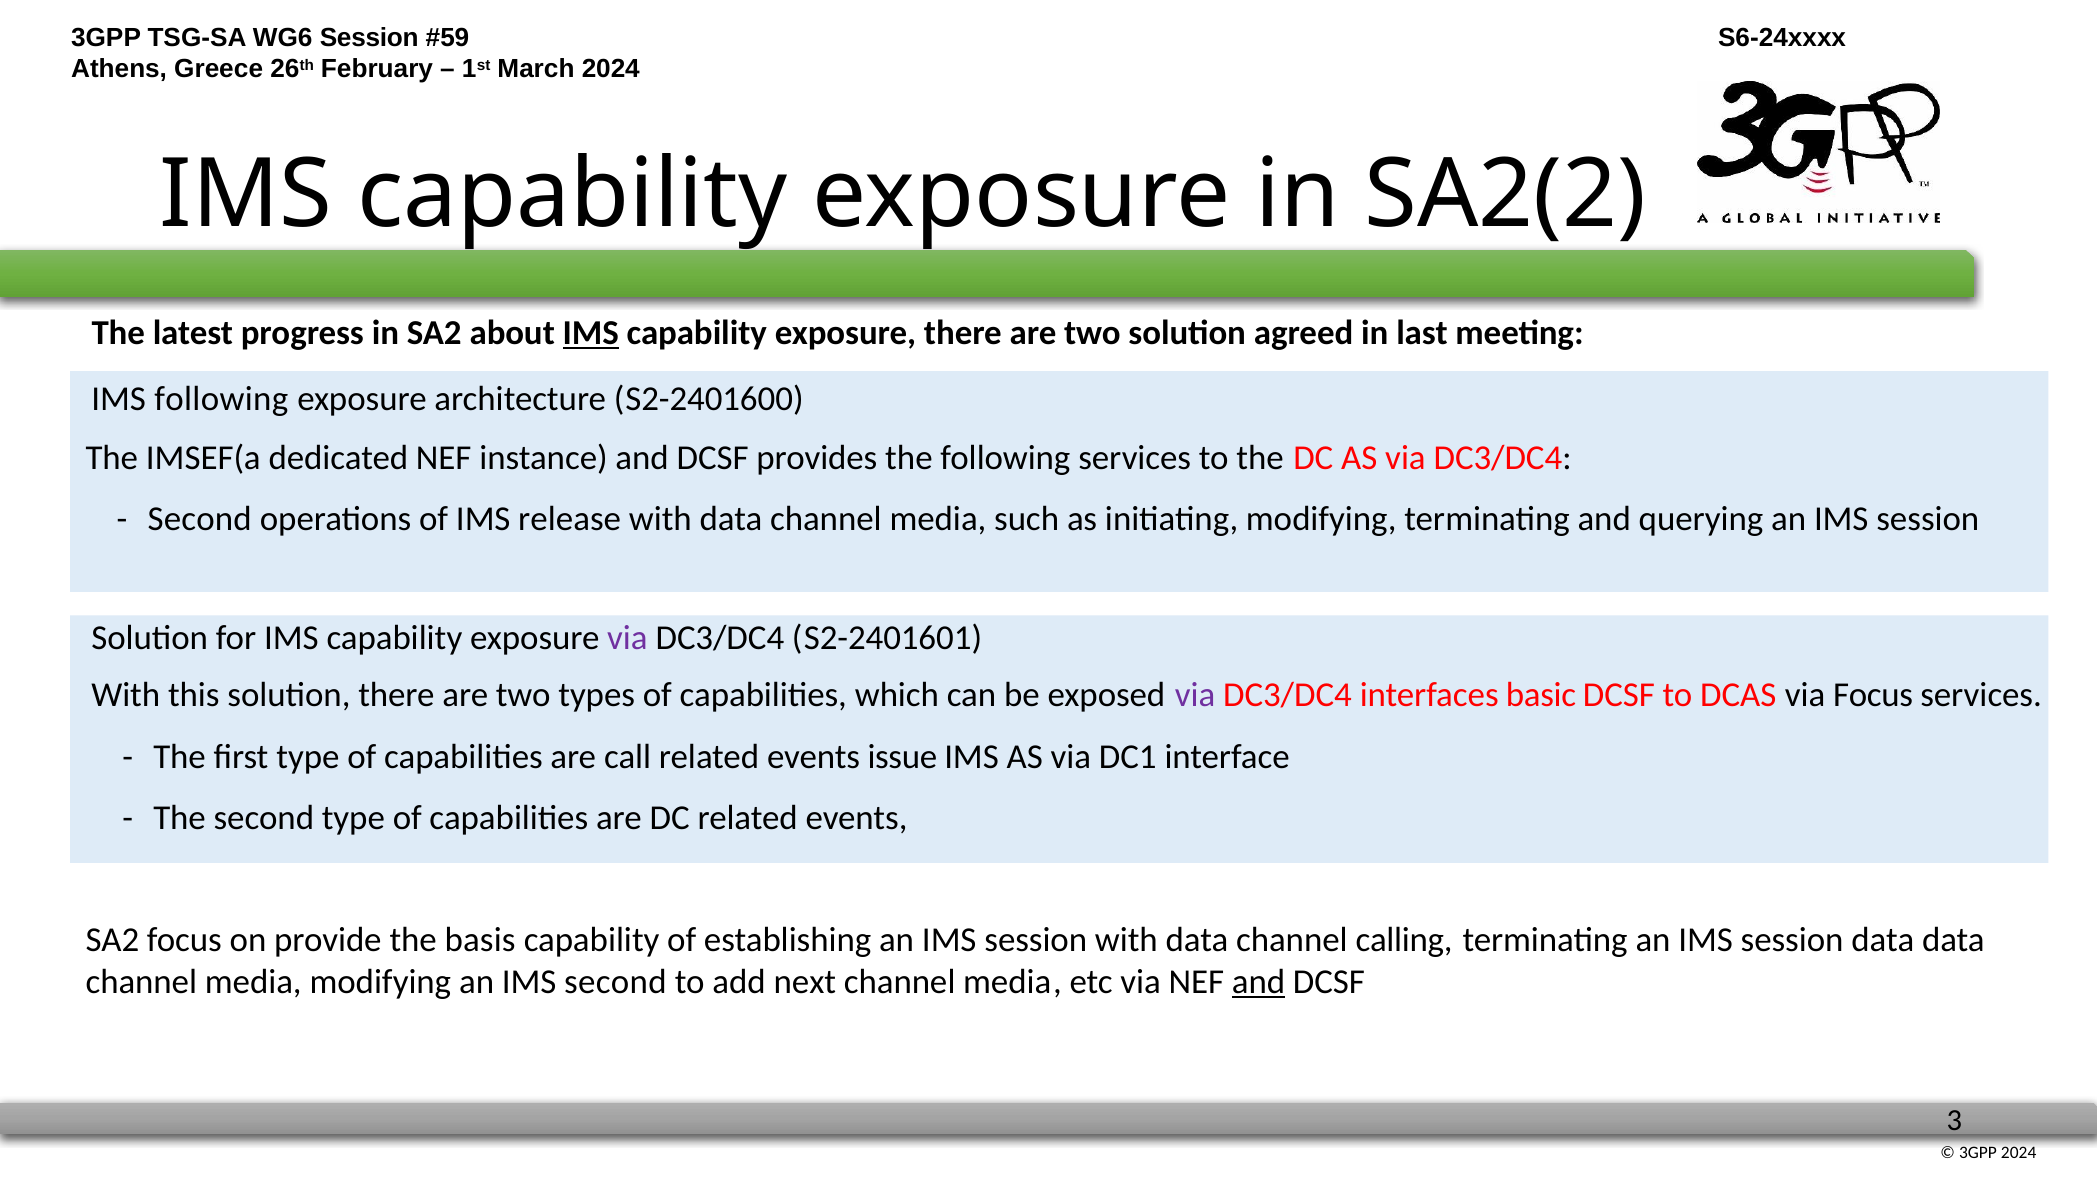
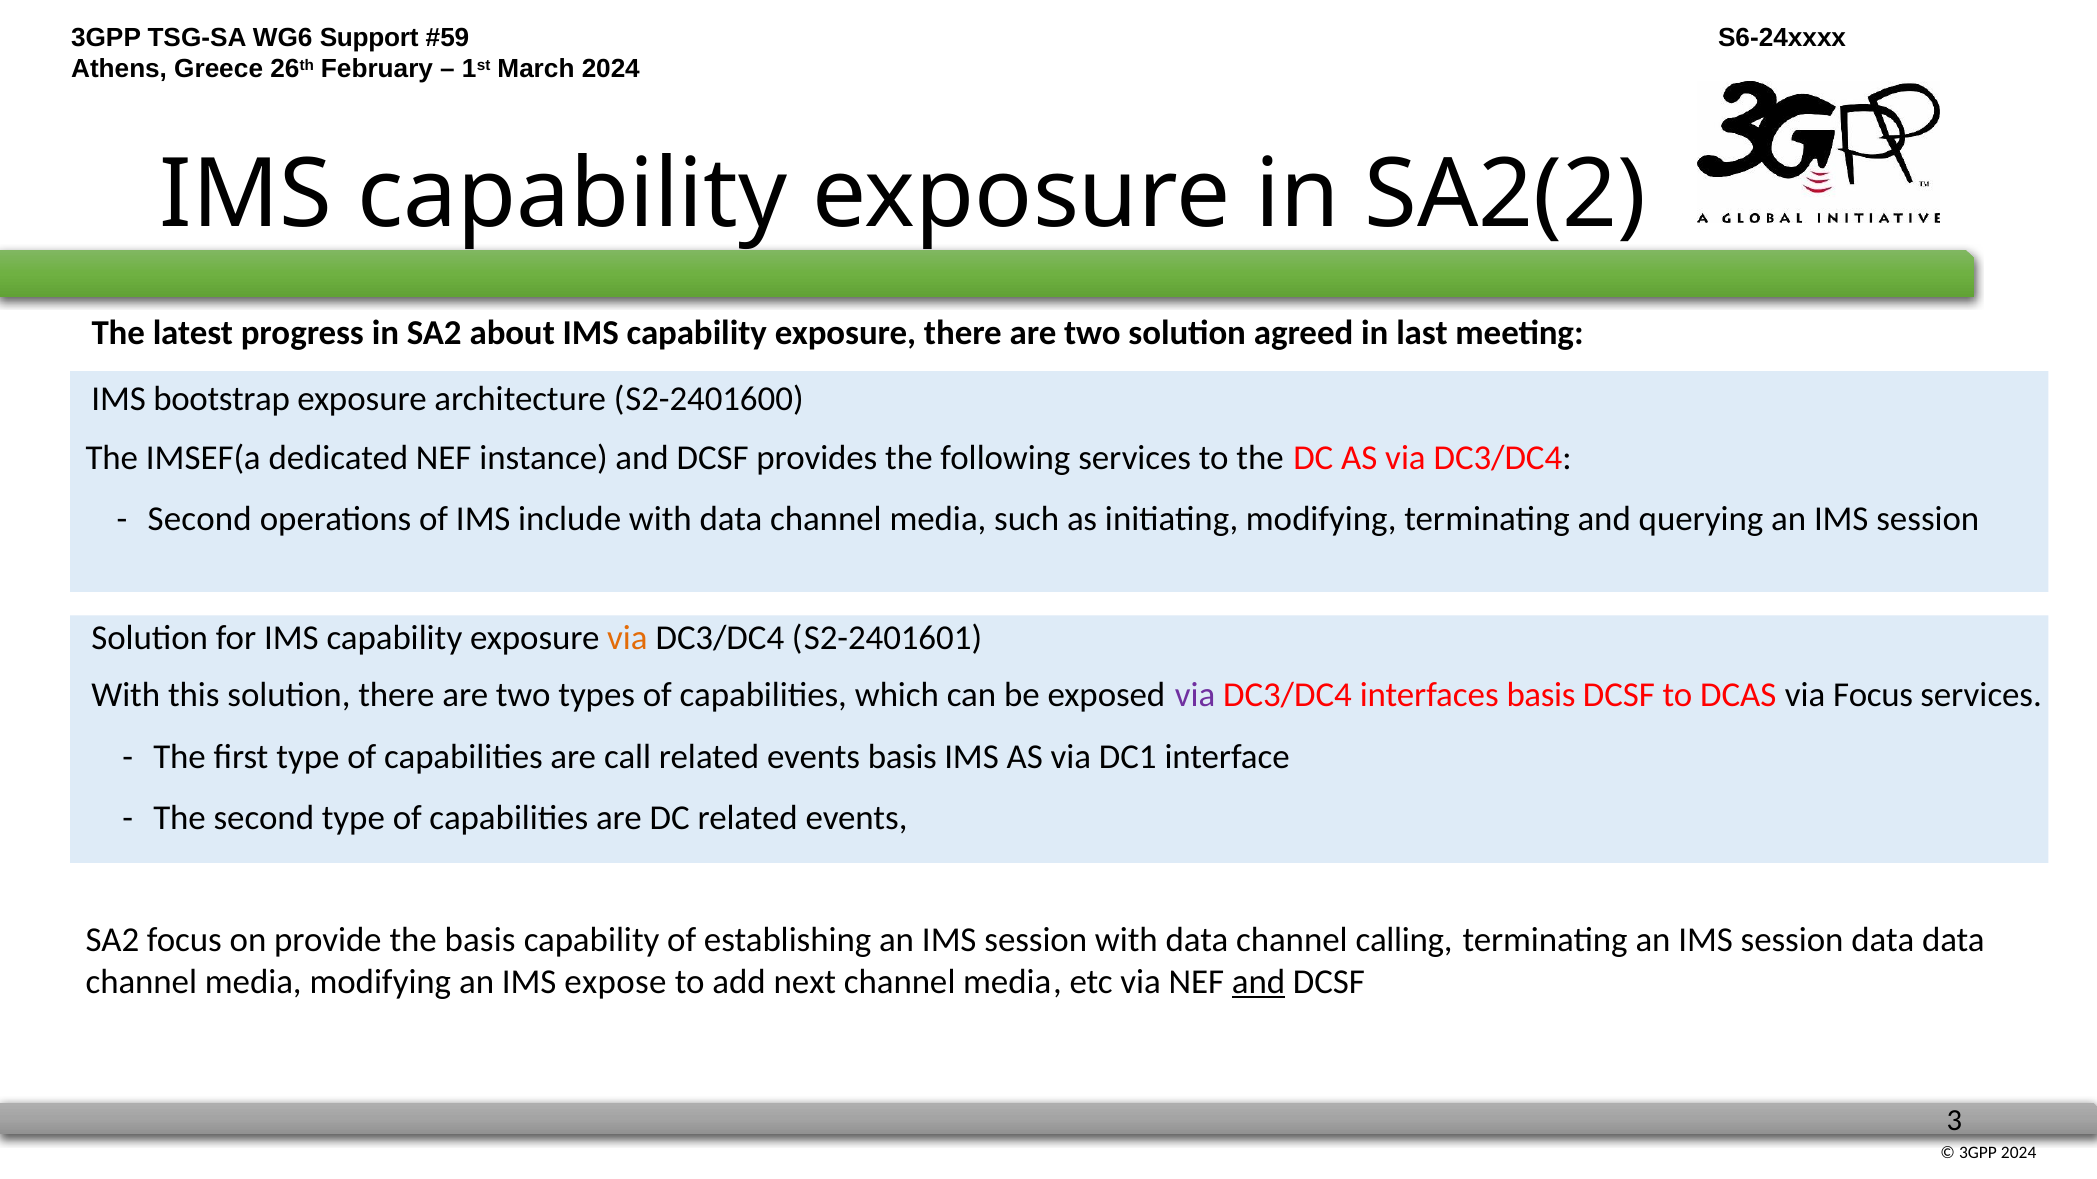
Session: Session -> Support (369, 38)
IMS underline: present -> none (591, 333)
IMS following: following -> bootstrap (222, 399)
release: release -> include (570, 520)
via colour: purple -> orange (627, 638)
interfaces basic: basic -> basis (1541, 695)
events issue: issue -> basis (902, 757)
IMS second: second -> expose (615, 982)
